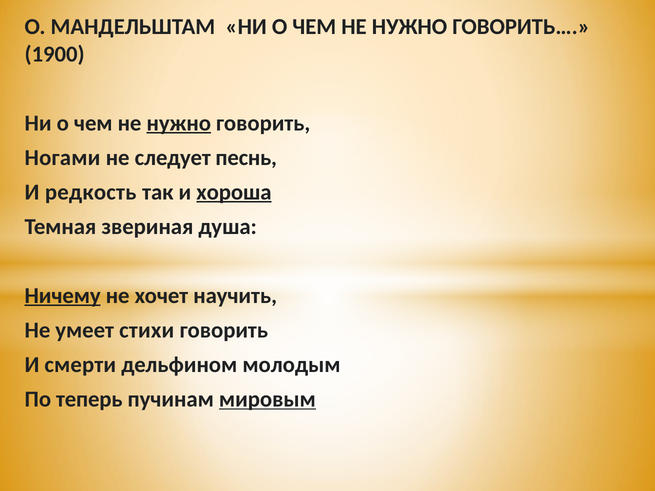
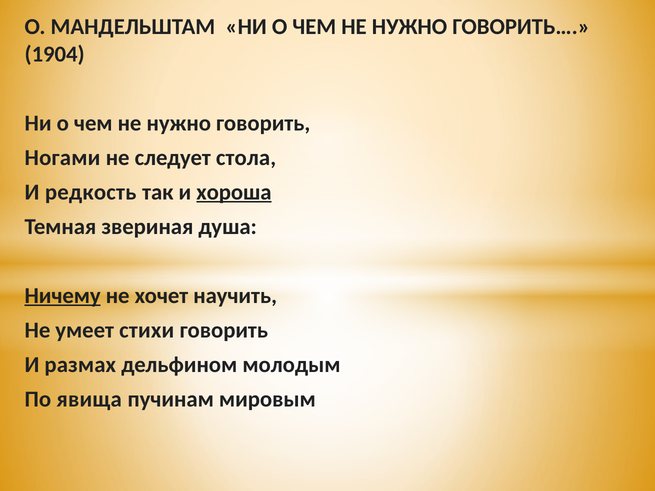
1900: 1900 -> 1904 (55, 54)
нужно underline: present -> none (179, 123)
песнь: песнь -> стола (246, 158)
смерти: смерти -> размах (80, 365)
теперь: теперь -> явища (89, 399)
мировым underline: present -> none (267, 399)
